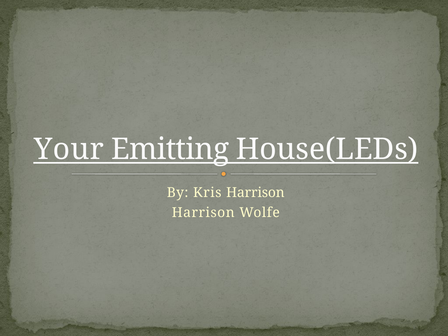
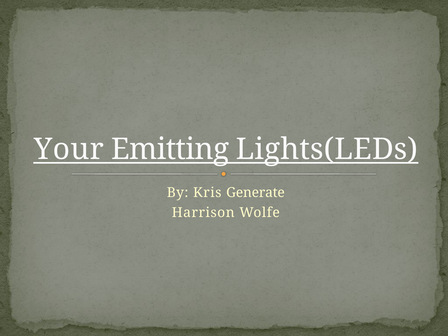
House(LEDs: House(LEDs -> Lights(LEDs (327, 149)
Kris Harrison: Harrison -> Generate (255, 193)
